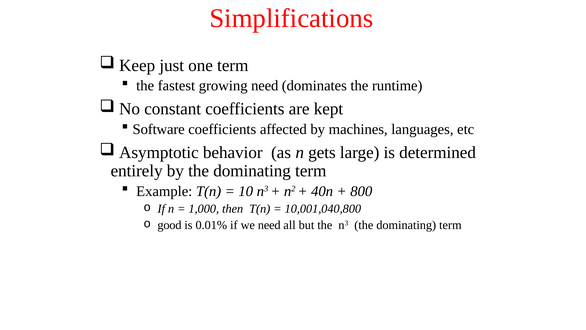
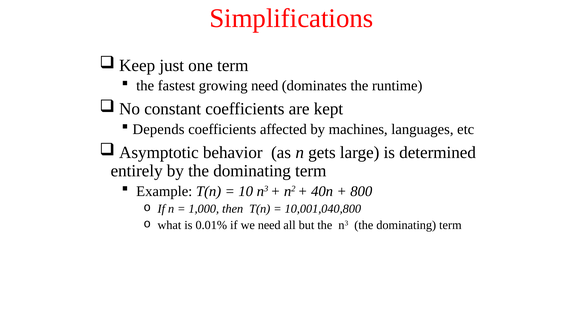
Software: Software -> Depends (159, 129)
good: good -> what (169, 225)
